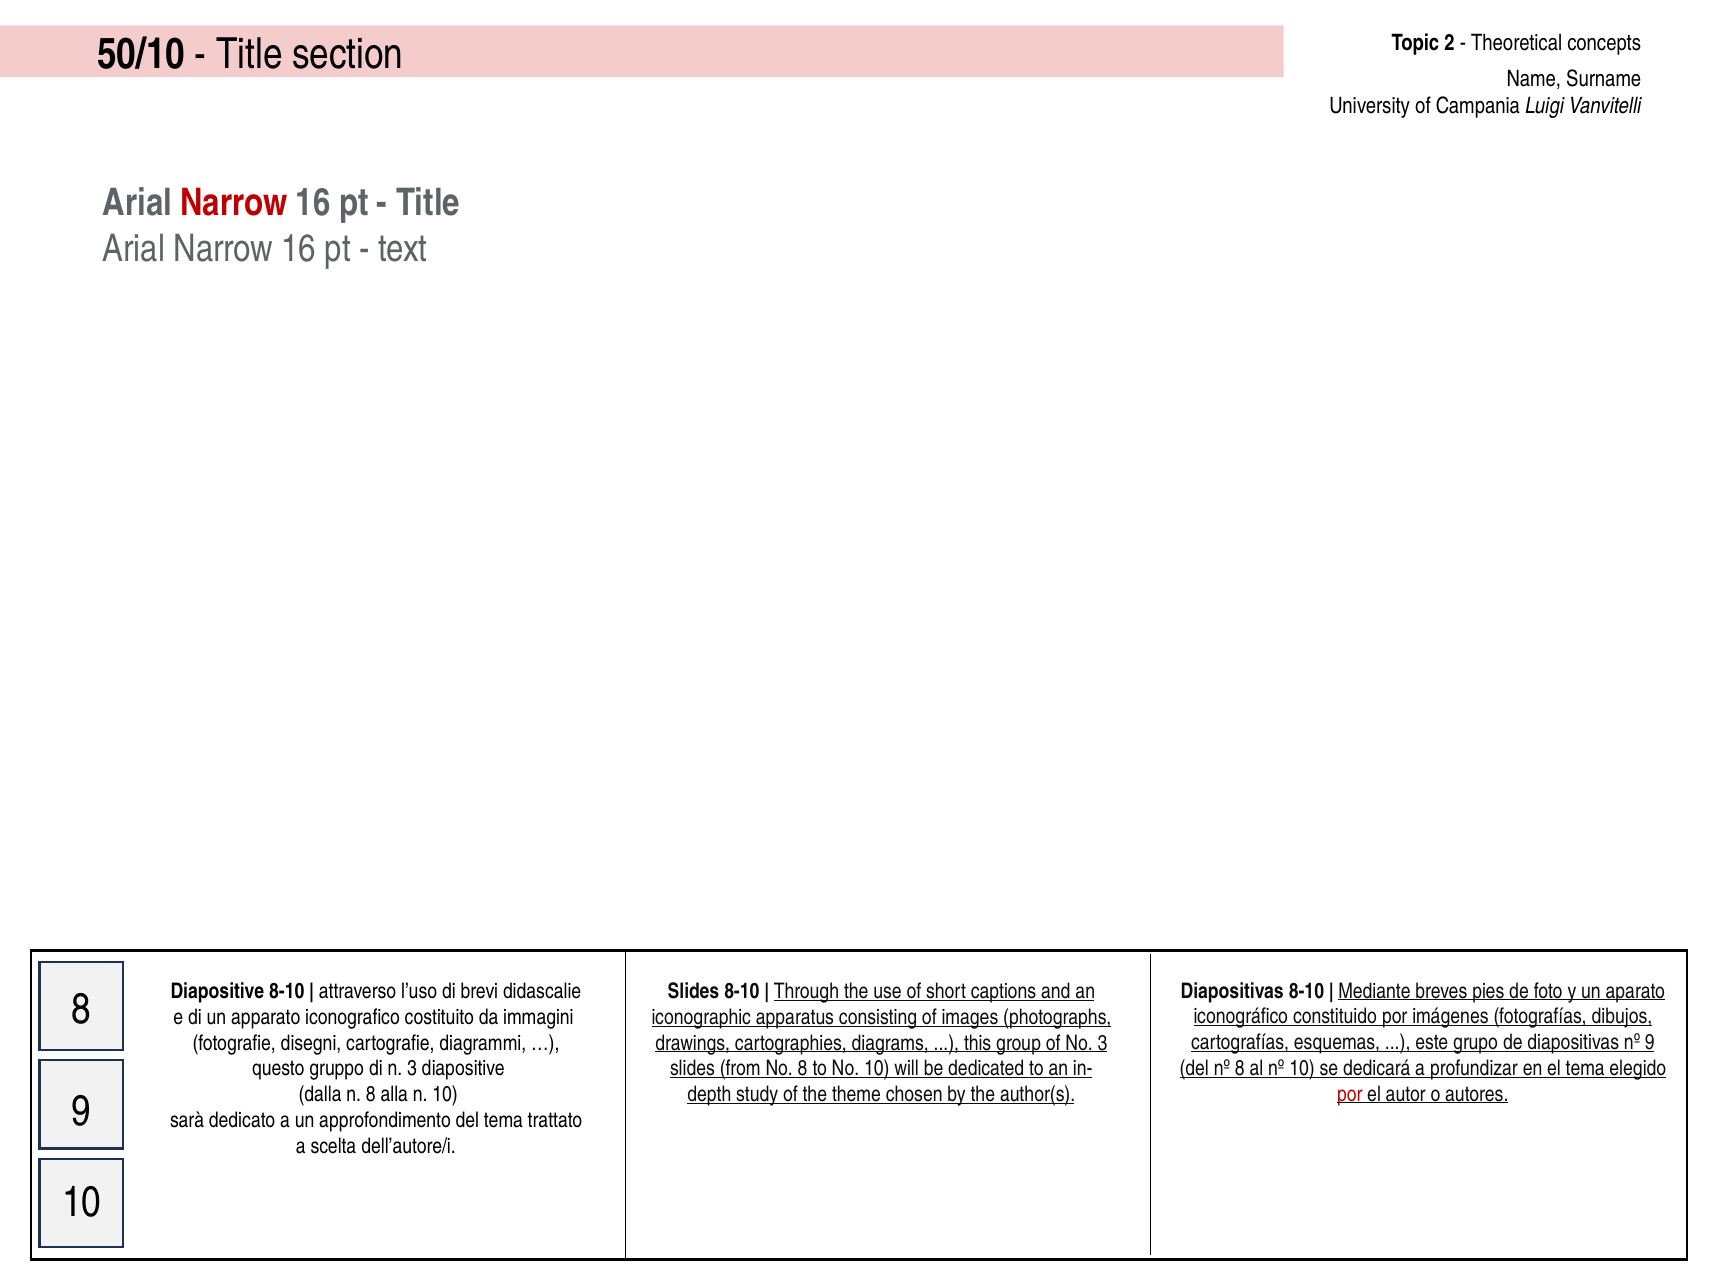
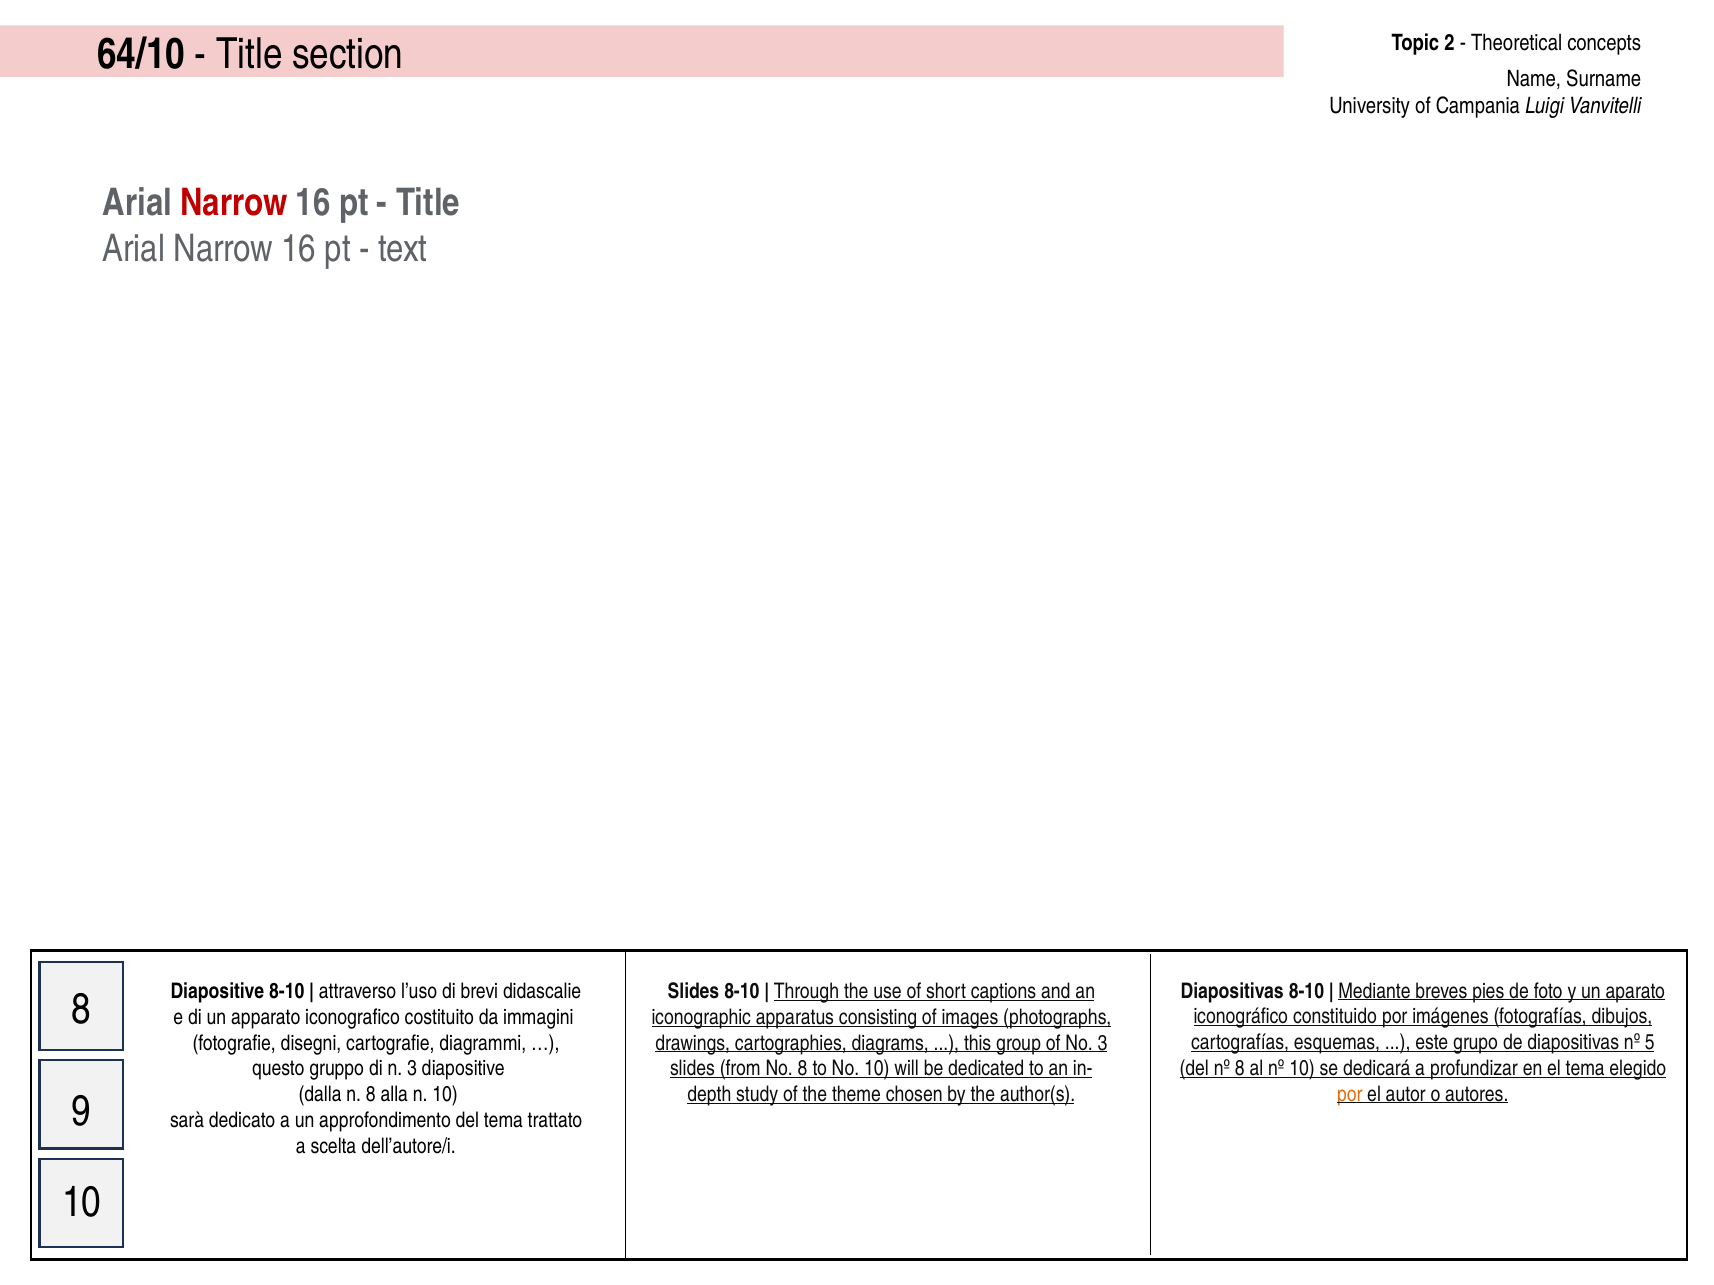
50/10: 50/10 -> 64/10 (141, 54)
nº 9: 9 -> 5 (1650, 1043)
por colour: red -> orange (1350, 1095)
